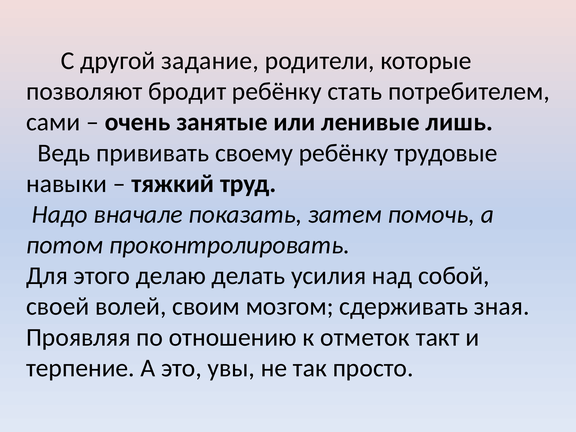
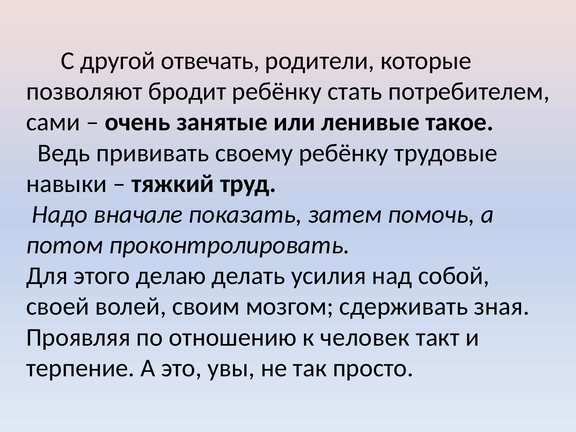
задание: задание -> отвечать (210, 61)
лишь: лишь -> такое (459, 122)
отметок: отметок -> человек (365, 337)
